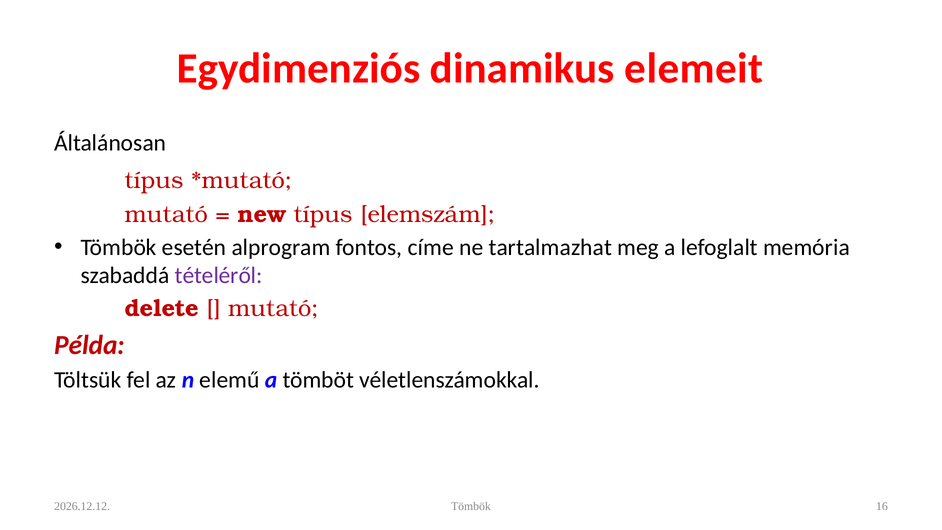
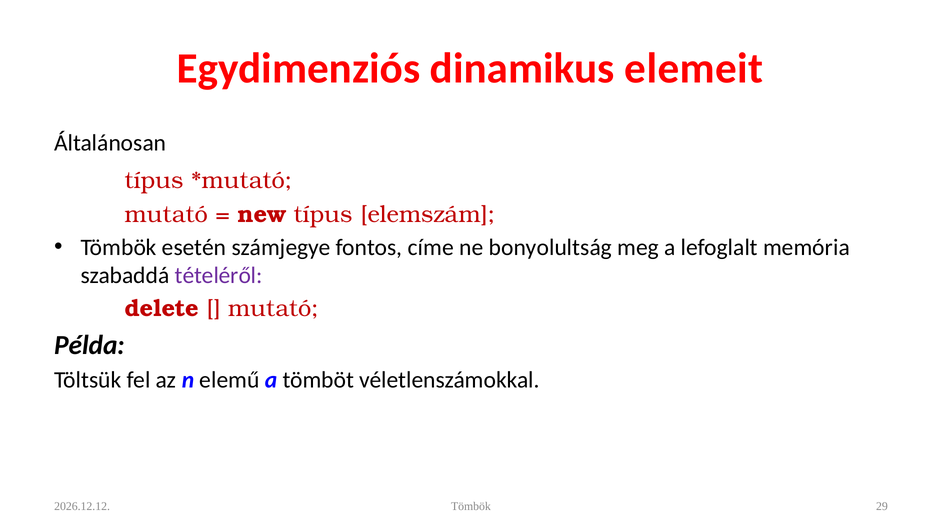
alprogram: alprogram -> számjegye (281, 247)
tartalmazhat: tartalmazhat -> bonyolultság (550, 247)
Példa colour: red -> black (90, 345)
16: 16 -> 29 (882, 506)
